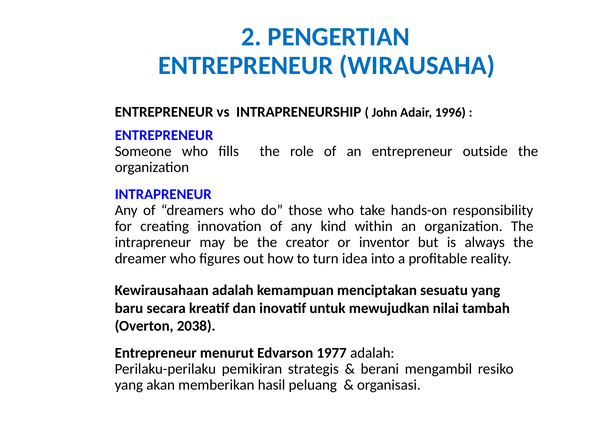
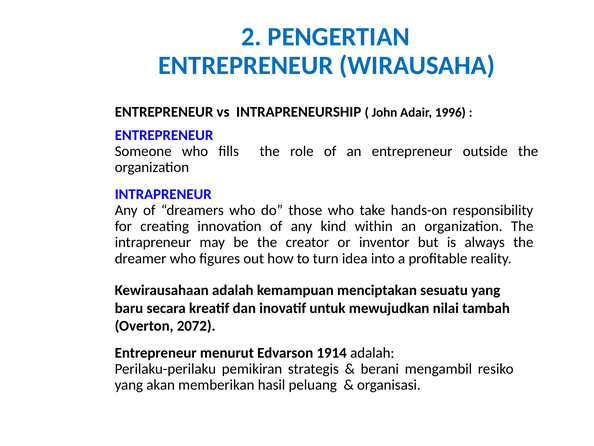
2038: 2038 -> 2072 (196, 326)
1977: 1977 -> 1914 (332, 352)
